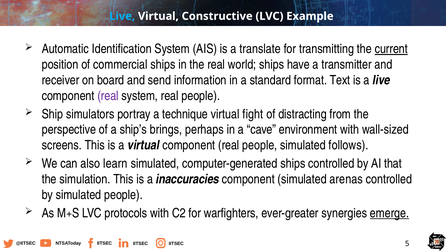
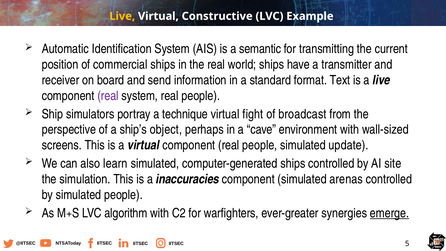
Live colour: light blue -> yellow (122, 16)
translate: translate -> semantic (260, 49)
current underline: present -> none (391, 49)
distracting: distracting -> broadcast (302, 114)
brings: brings -> object (166, 130)
follows: follows -> update (349, 145)
that: that -> site (393, 163)
protocols: protocols -> algorithm (126, 213)
